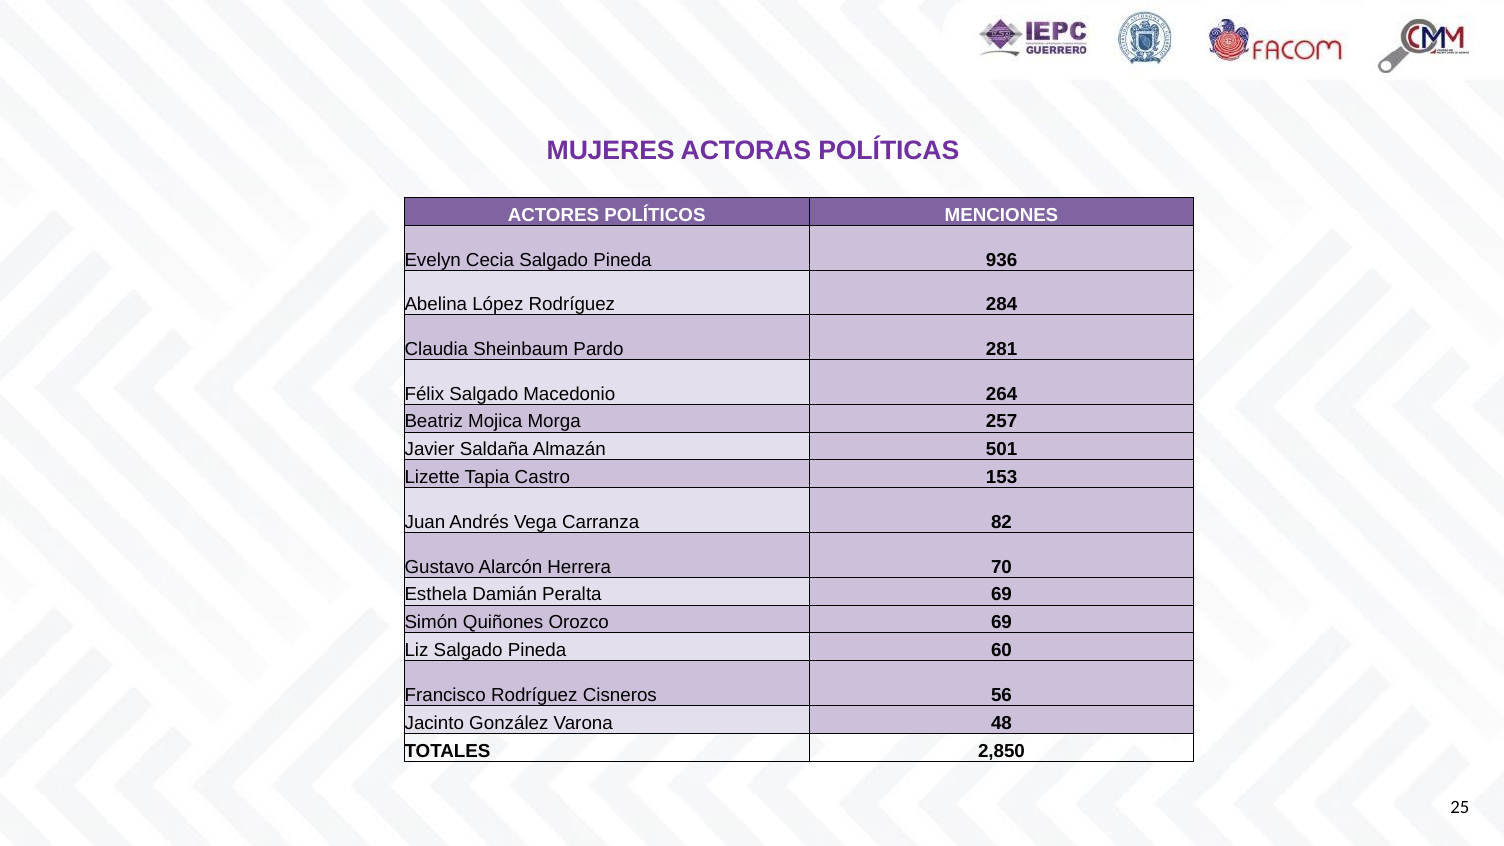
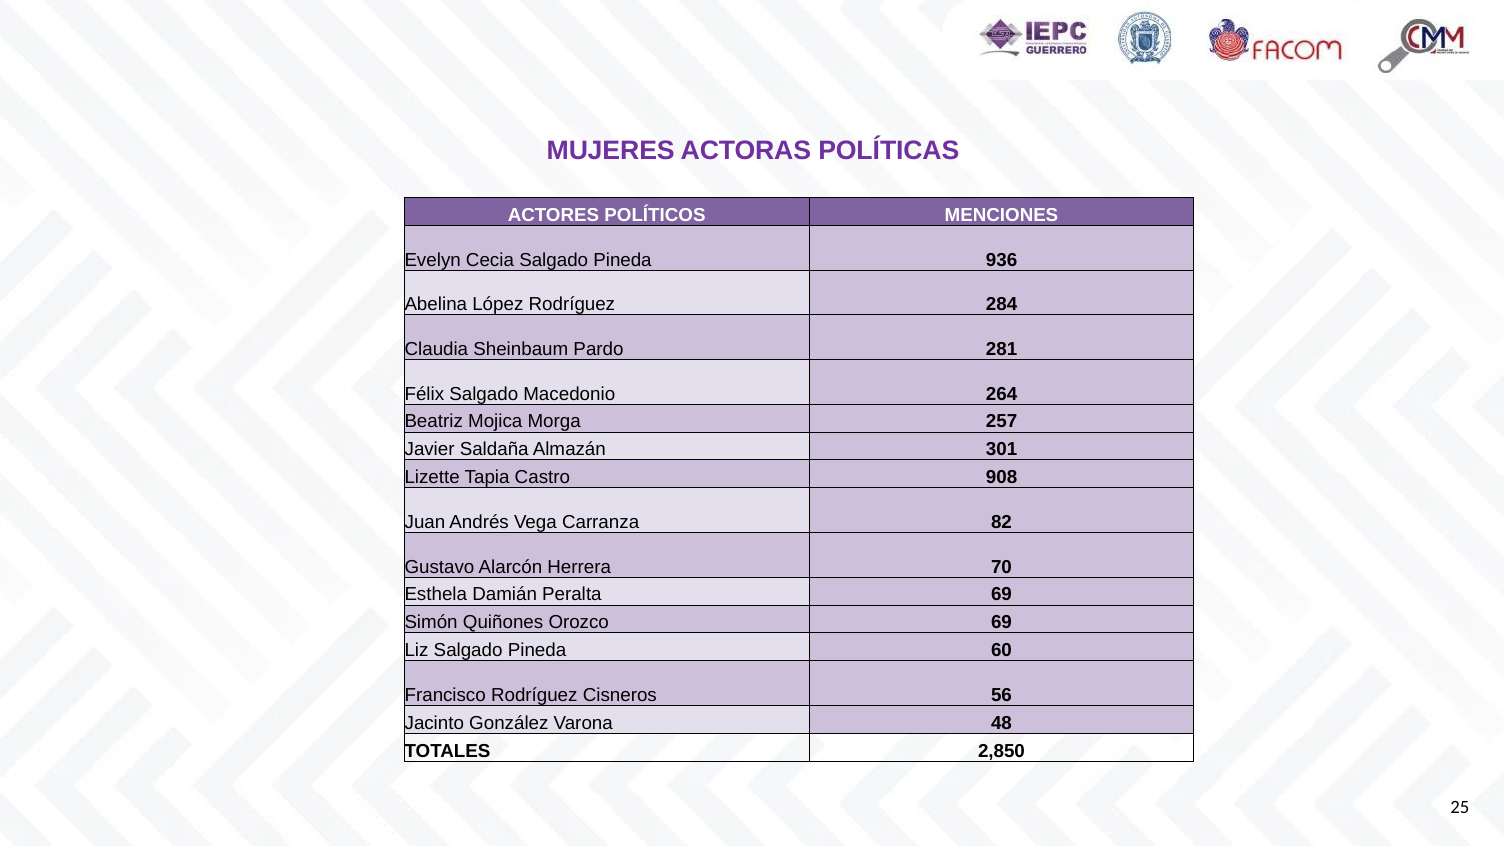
501: 501 -> 301 (1002, 450)
153: 153 -> 908 (1002, 478)
